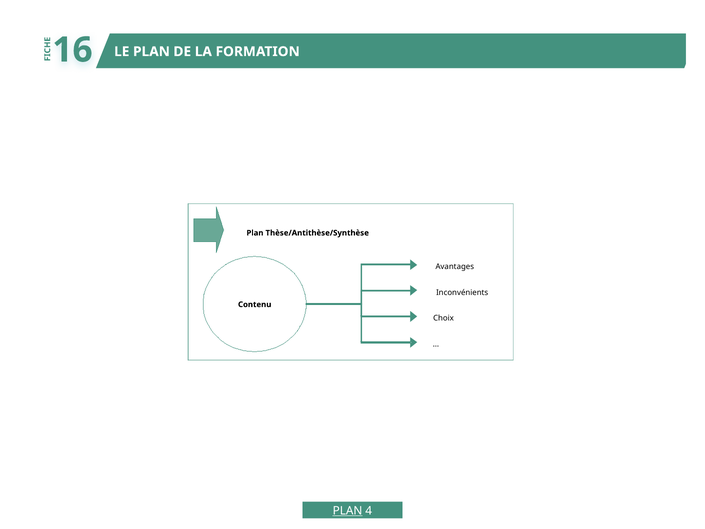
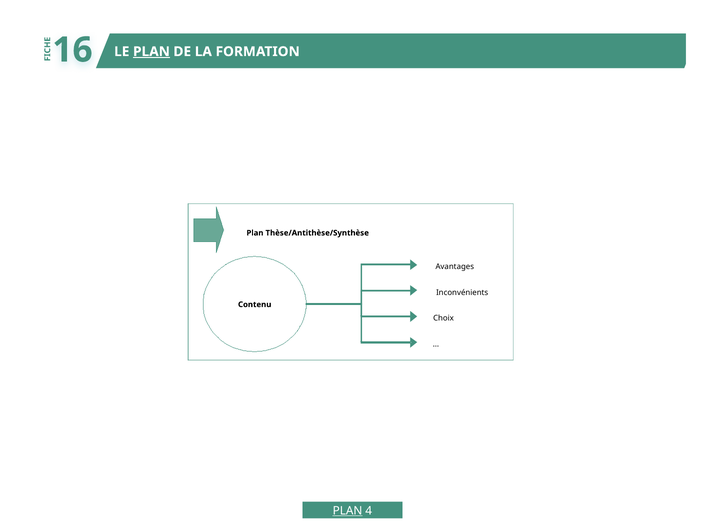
PLAN underline: none -> present (151, 52)
